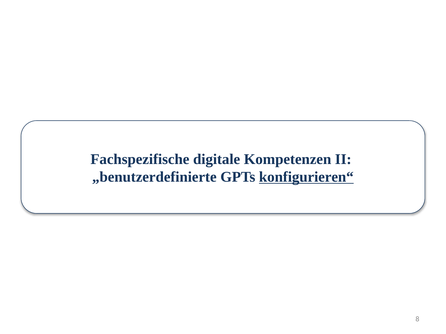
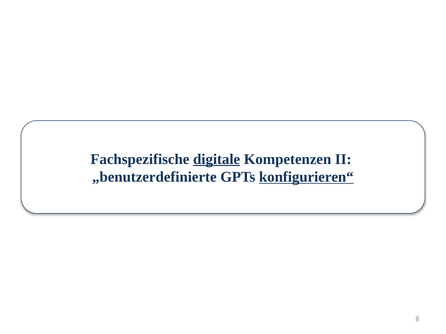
digitale underline: none -> present (217, 159)
